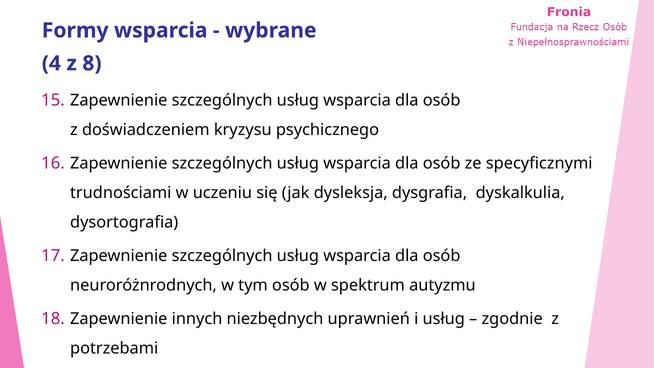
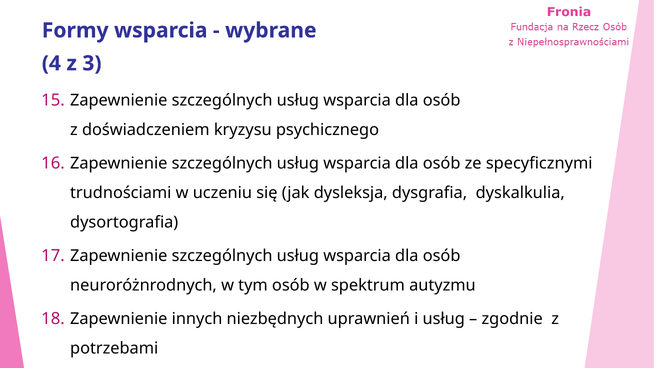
8: 8 -> 3 (92, 63)
